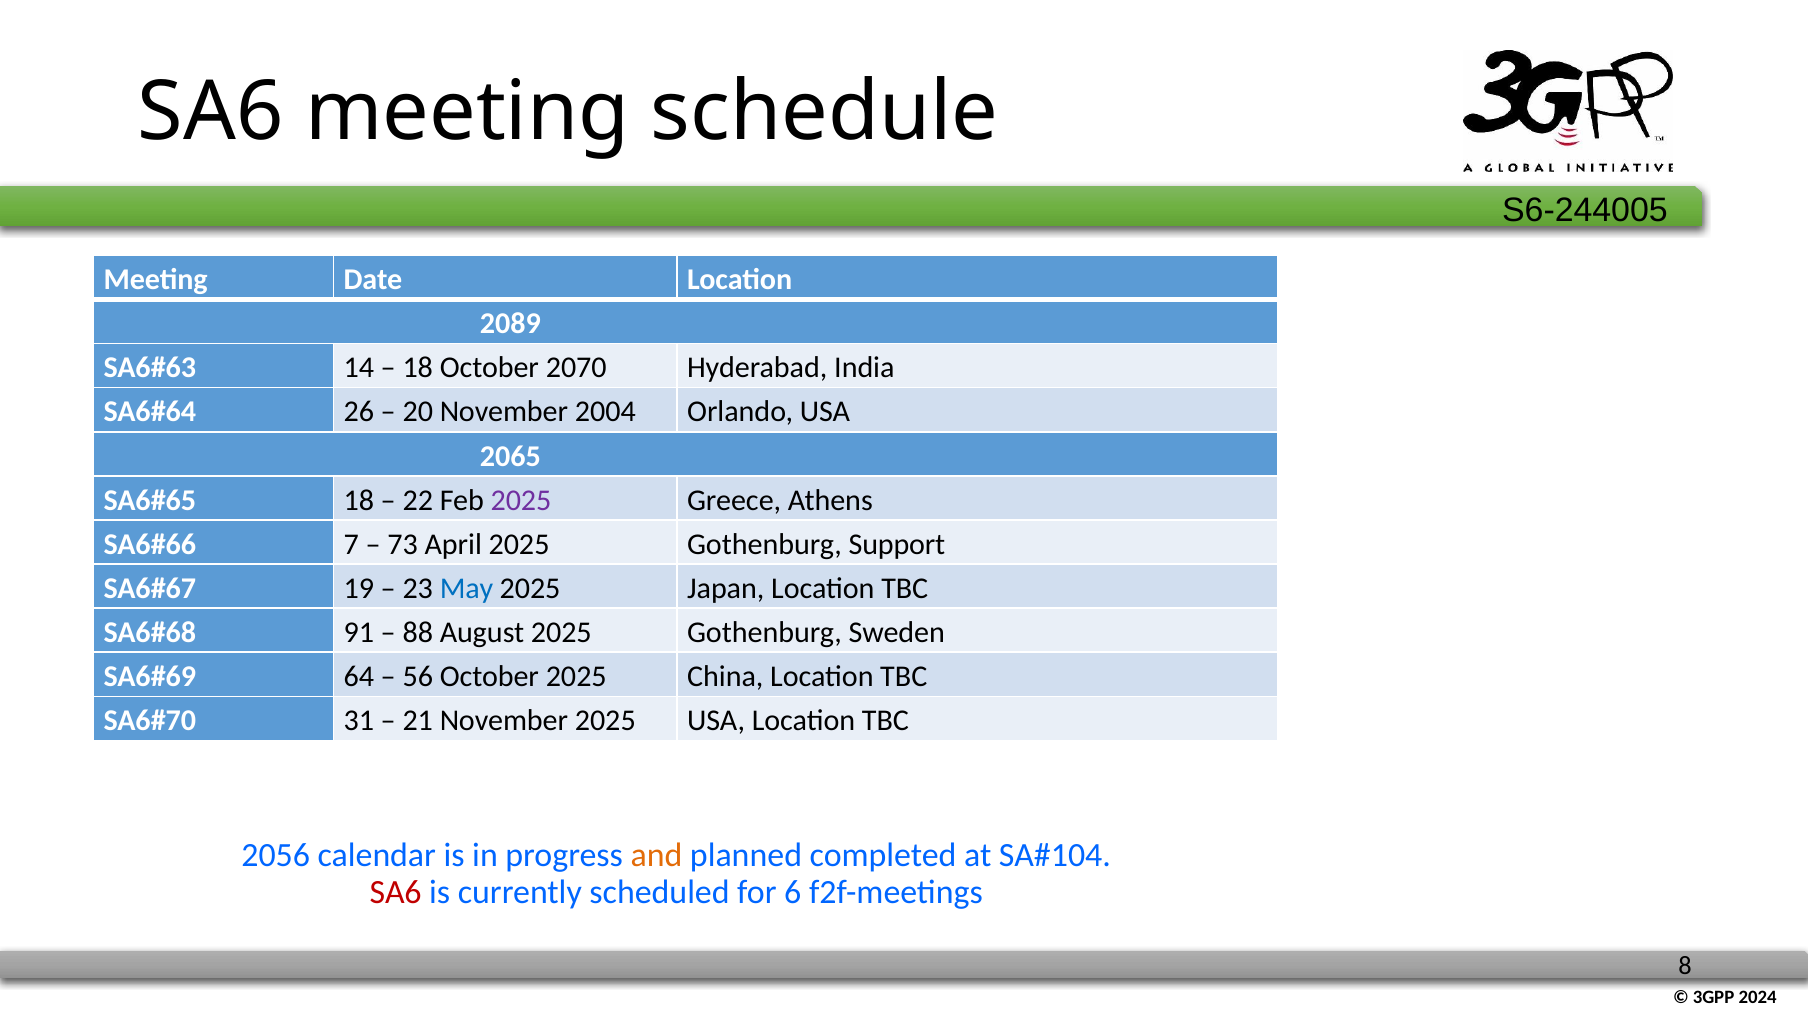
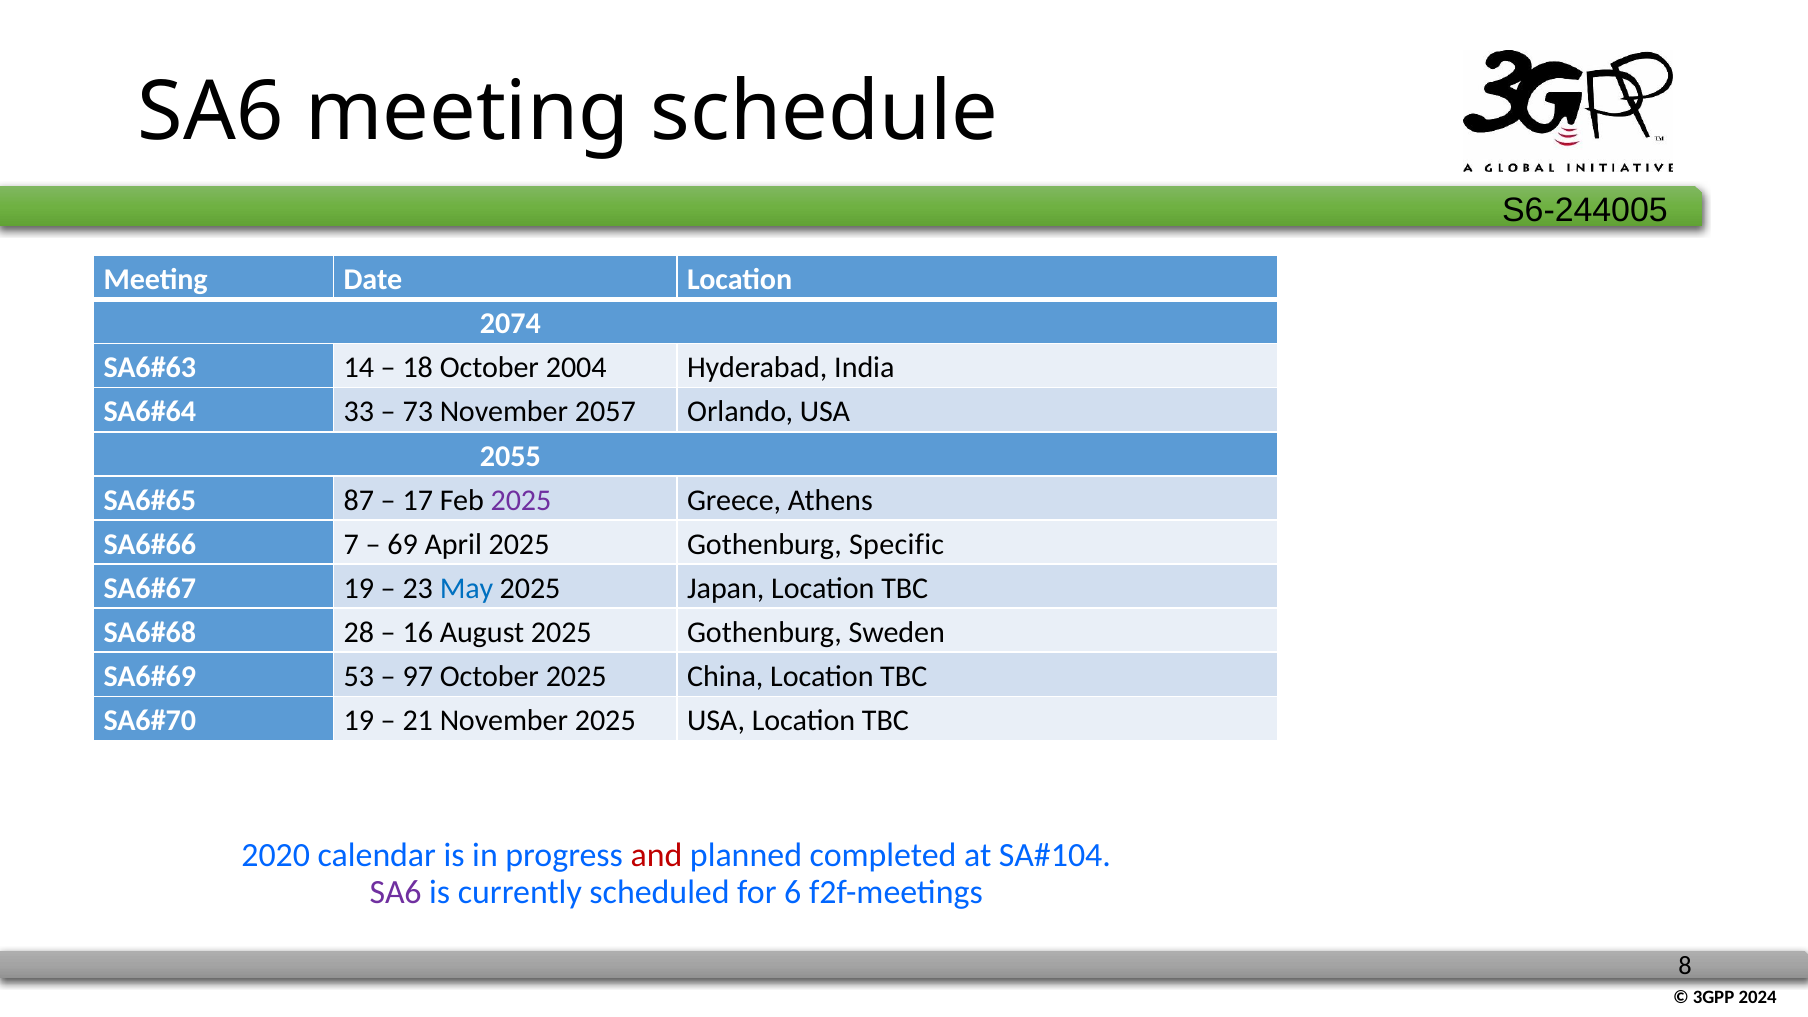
2089: 2089 -> 2074 (510, 324)
2070: 2070 -> 2004 (576, 368)
26: 26 -> 33 (359, 412)
20: 20 -> 73 (418, 412)
2004: 2004 -> 2057 (605, 412)
2065: 2065 -> 2055 (510, 456)
18: 18 -> 87 (359, 500)
22: 22 -> 17 (418, 500)
73: 73 -> 69 (403, 544)
Support: Support -> Specific (897, 544)
91: 91 -> 28 (359, 632)
88: 88 -> 16 (418, 632)
64: 64 -> 53 (359, 677)
56: 56 -> 97 (418, 677)
31: 31 -> 19 (359, 721)
2056: 2056 -> 2020 (276, 855)
and colour: orange -> red (657, 855)
SA6 colour: red -> purple (396, 892)
